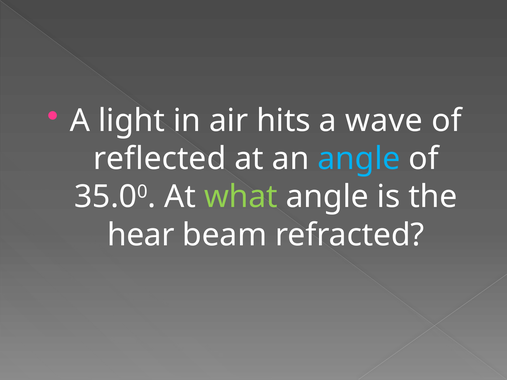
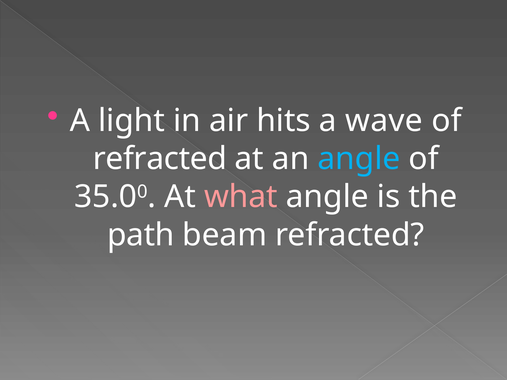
reflected: reflected -> refracted (160, 159)
what colour: light green -> pink (241, 197)
hear: hear -> path (141, 235)
